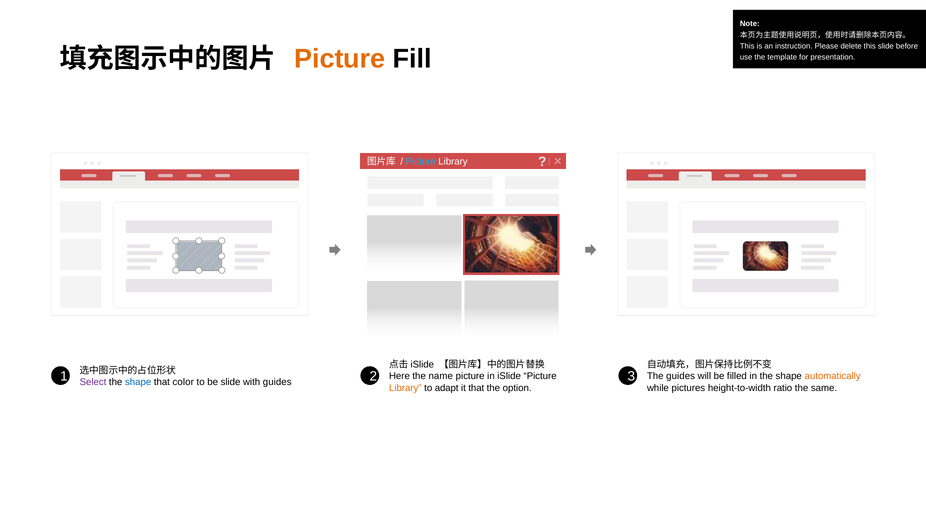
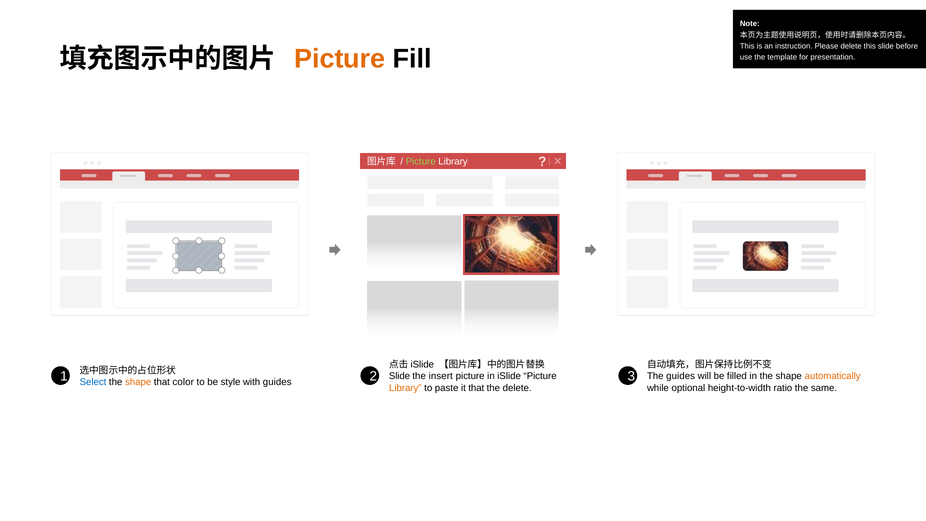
Picture colour: light blue -> light green (421, 162)
Here: Here -> Slide (399, 376)
name: name -> insert (441, 376)
Select colour: purple -> blue (93, 382)
shape colour: blue -> orange (138, 382)
be slide: slide -> style (231, 382)
adapt: adapt -> paste (447, 388)
the option: option -> delete (517, 388)
pictures: pictures -> optional (688, 388)
